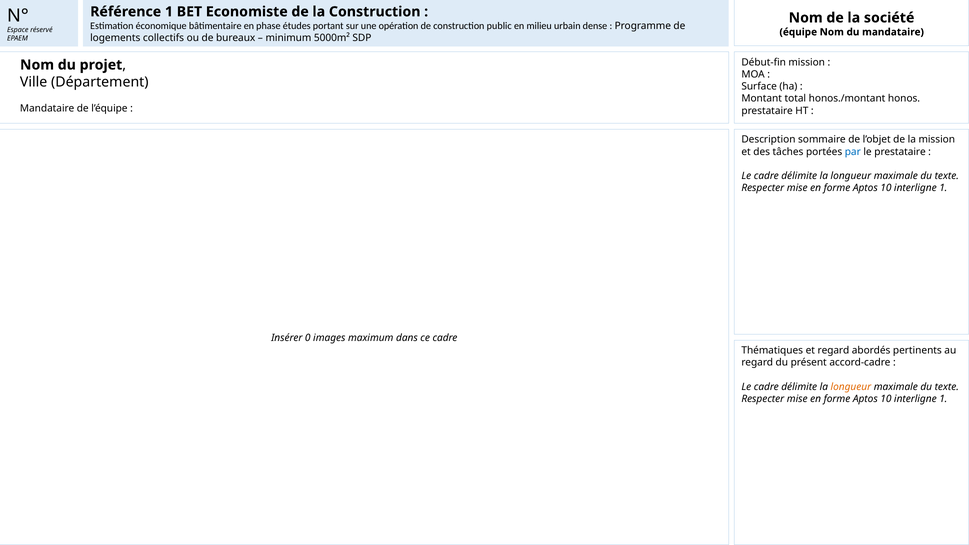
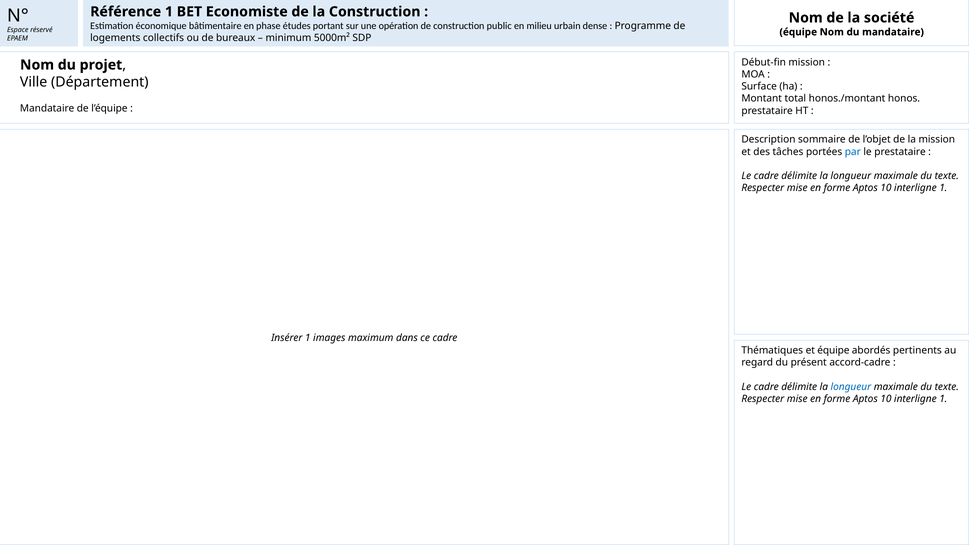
Insérer 0: 0 -> 1 (308, 338)
et regard: regard -> équipe (833, 351)
longueur colour: orange -> blue (851, 387)
